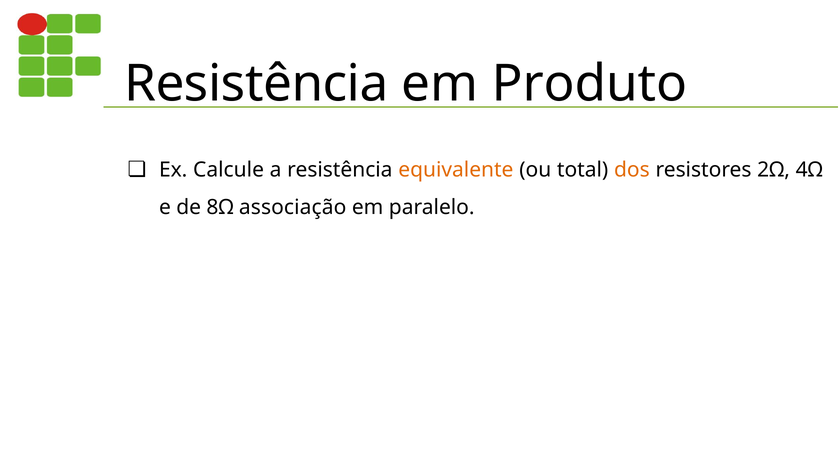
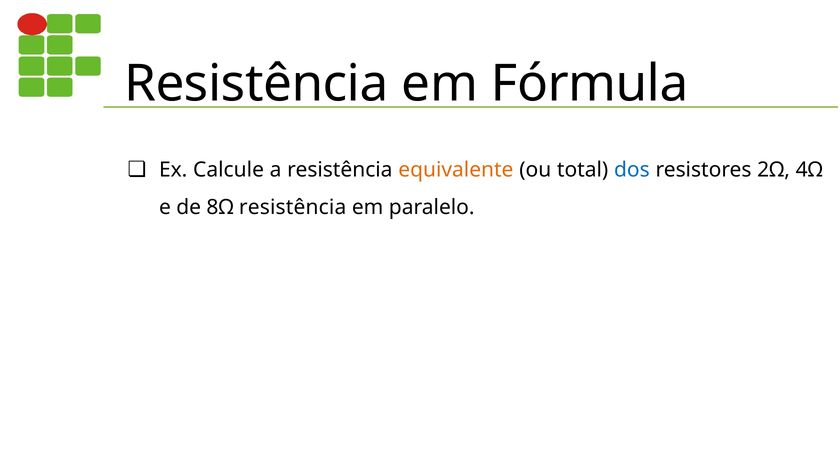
Produto: Produto -> Fórmula (590, 84)
dos colour: orange -> blue (632, 170)
8Ω associação: associação -> resistência (293, 208)
